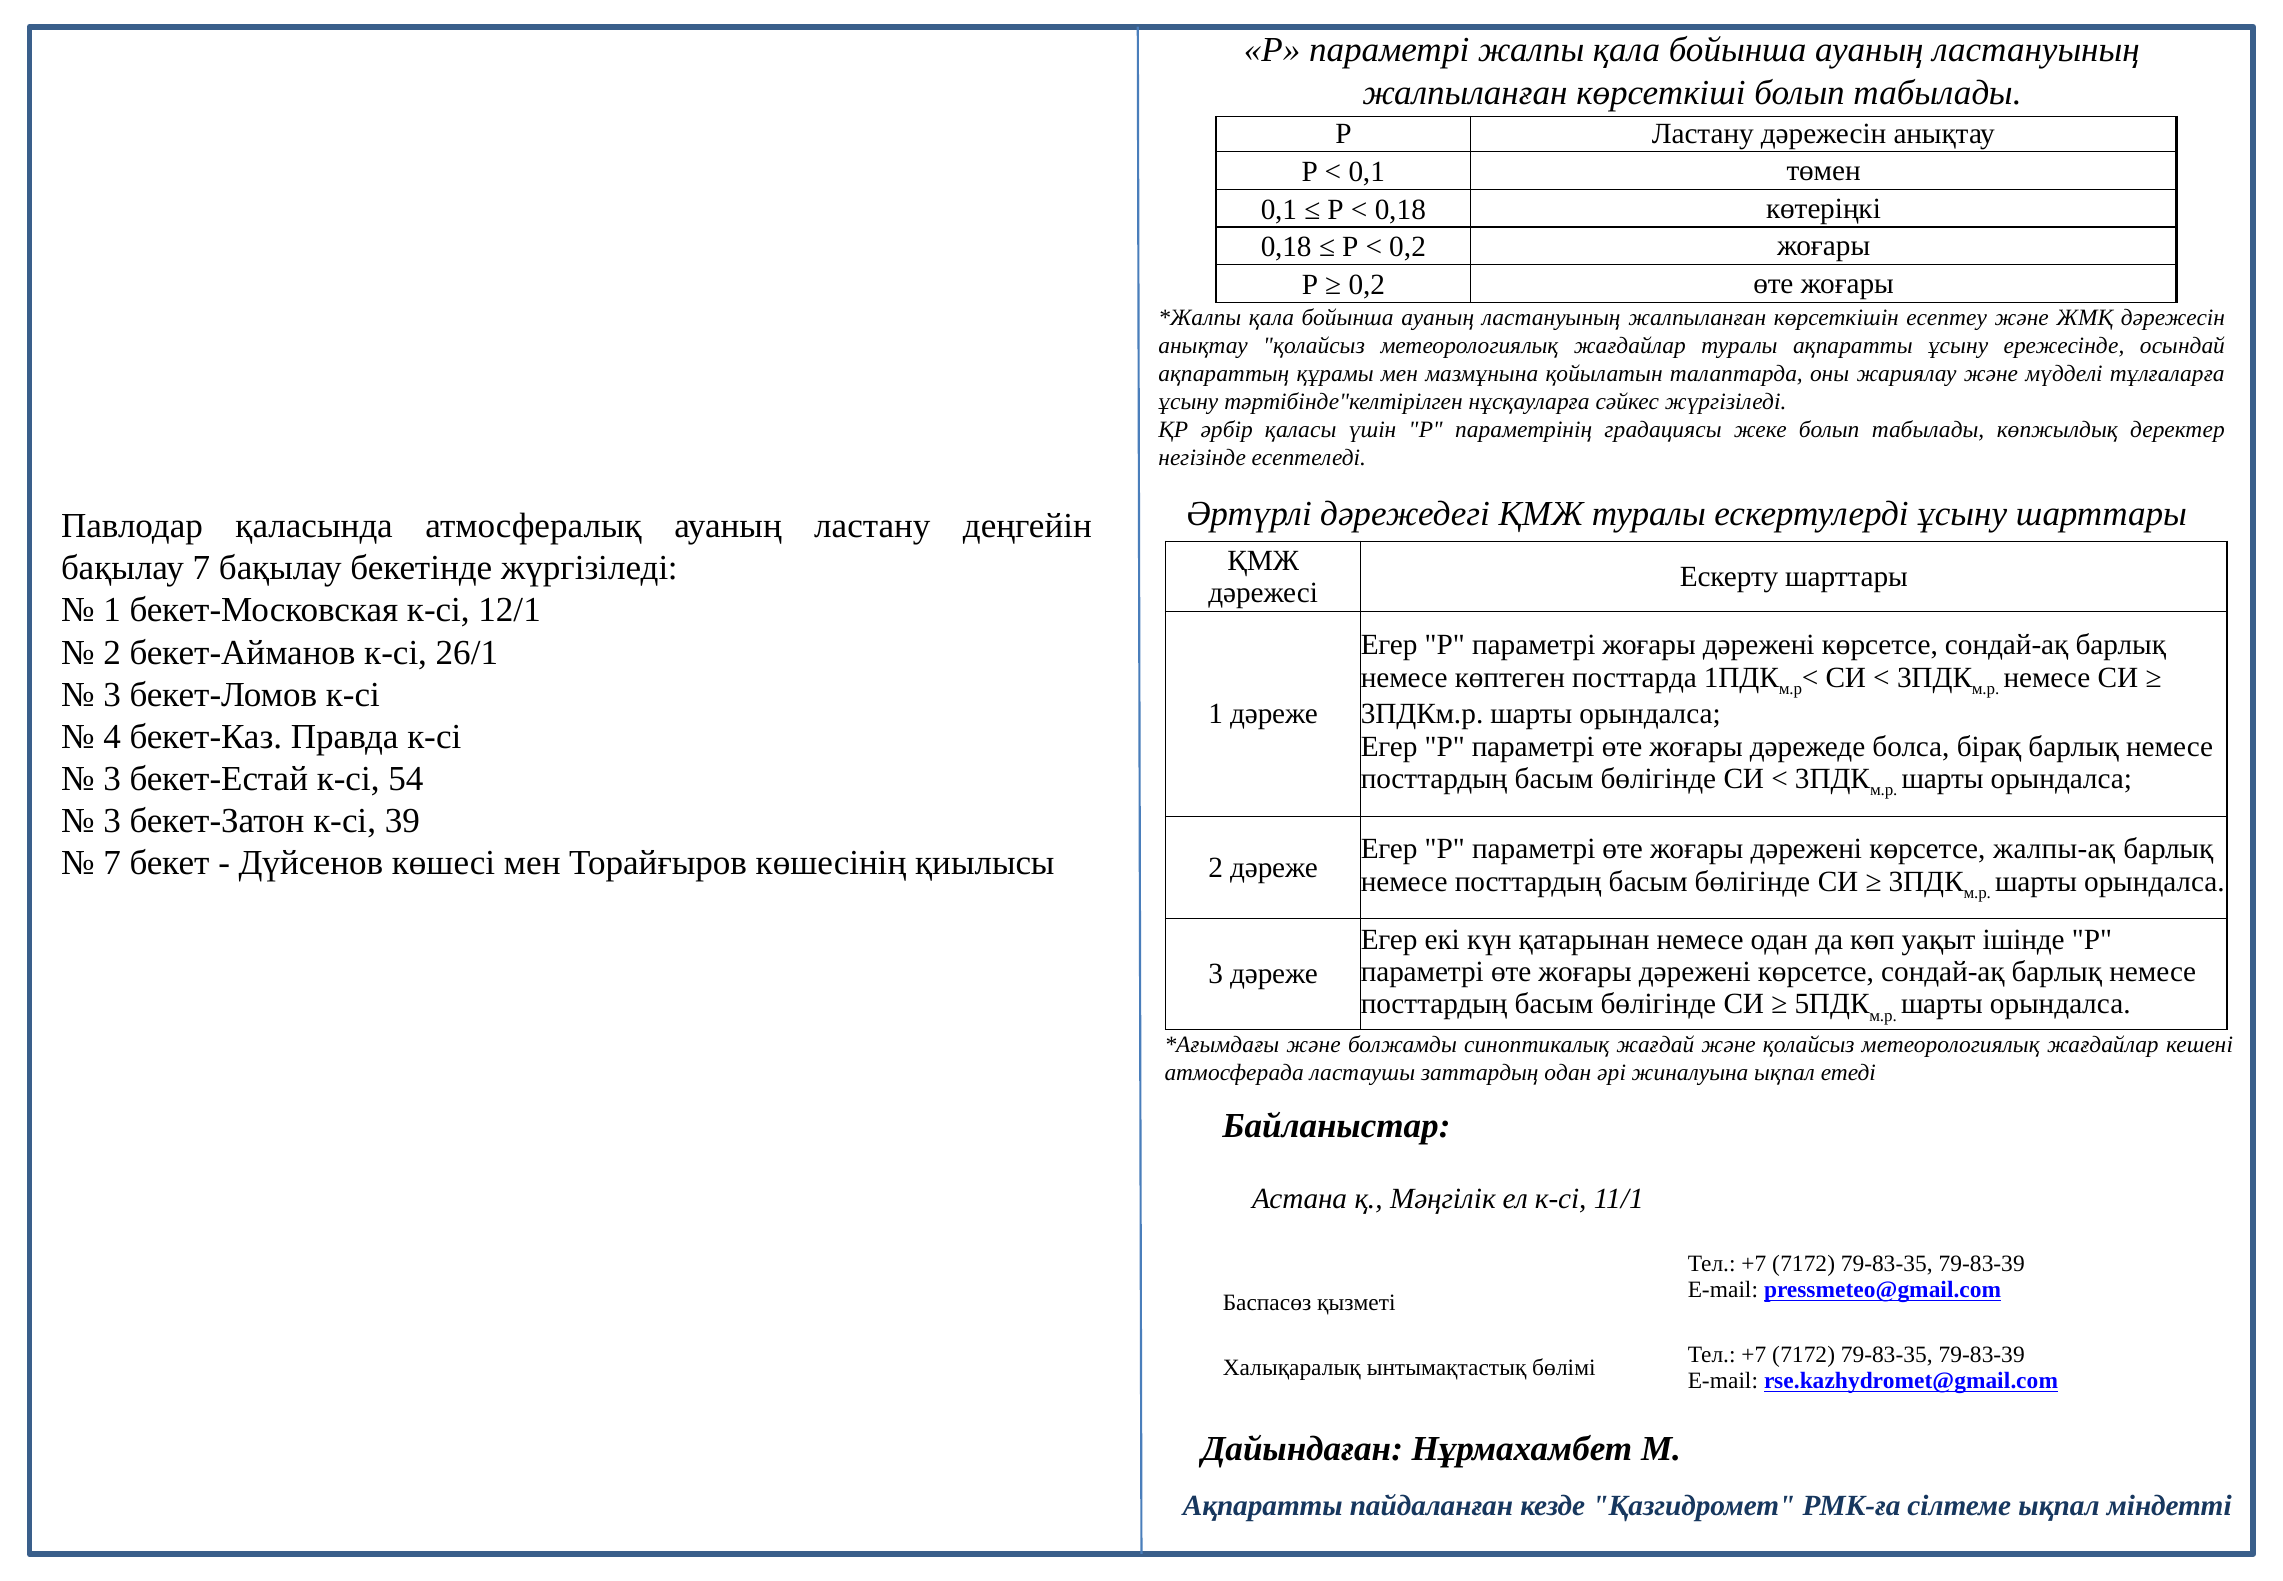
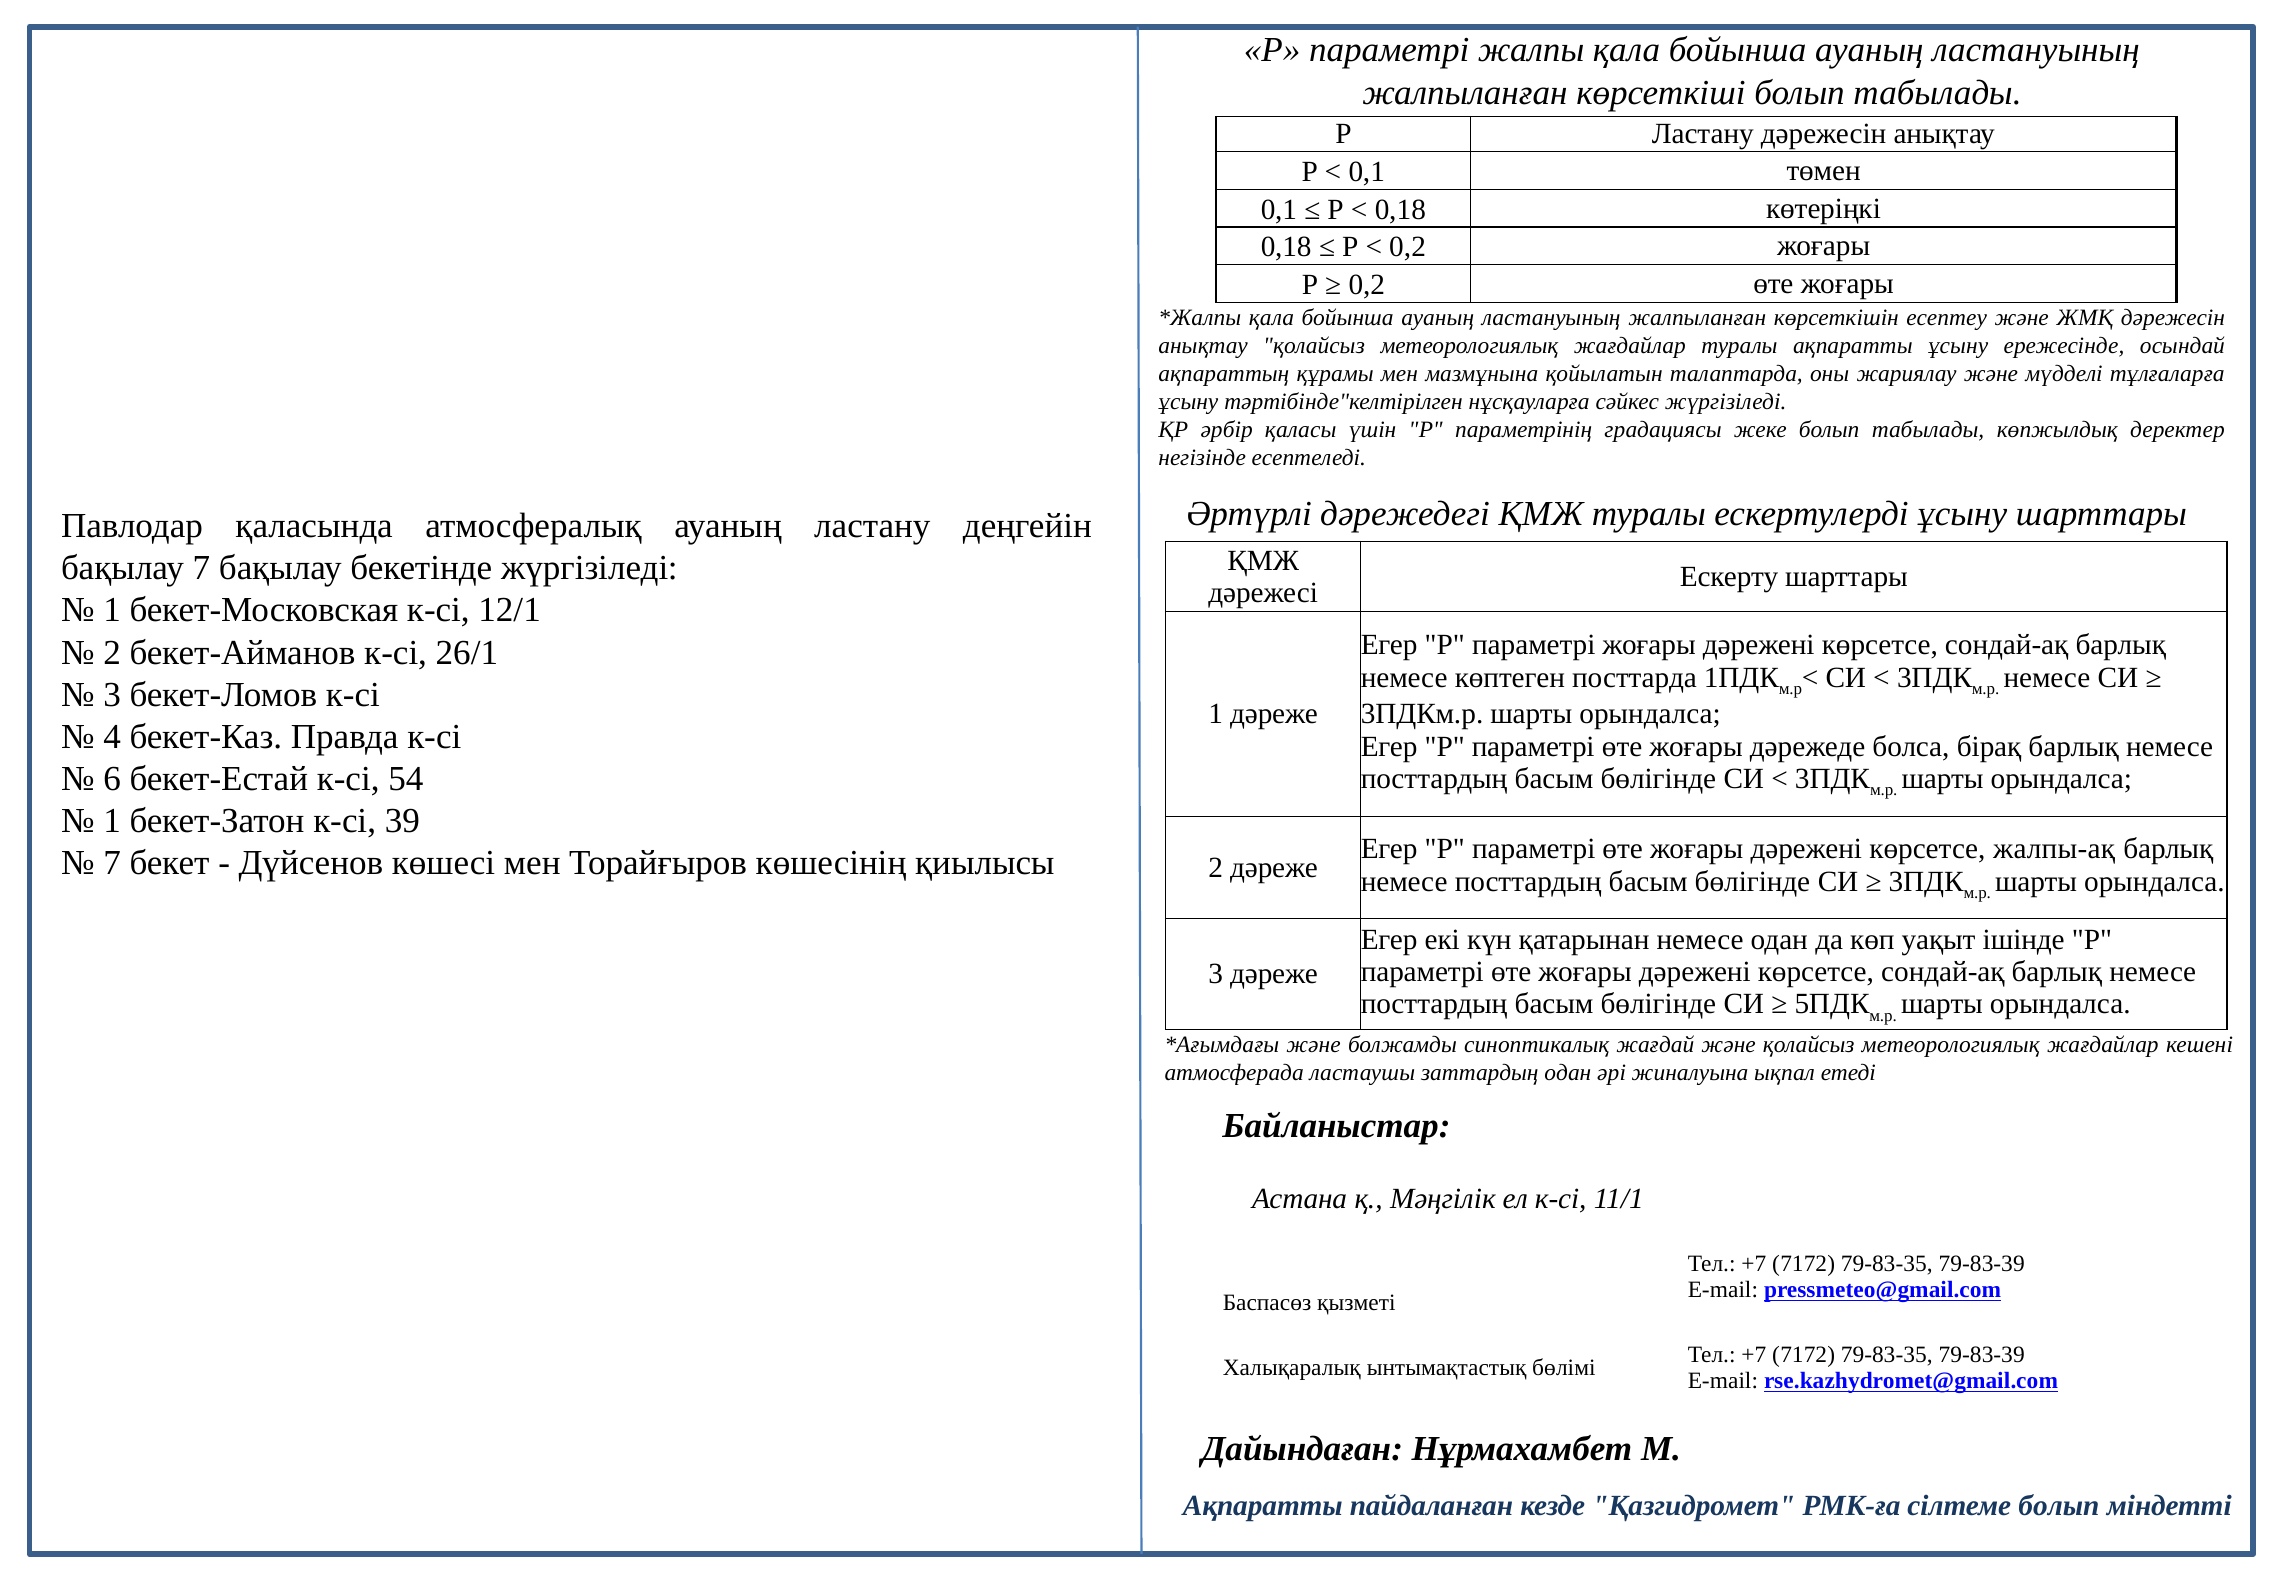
3: 3 -> 6 (112, 779)
3: 3 -> 1 (112, 821)
сілтеме ықпал: ықпал -> болып (2059, 1505)
